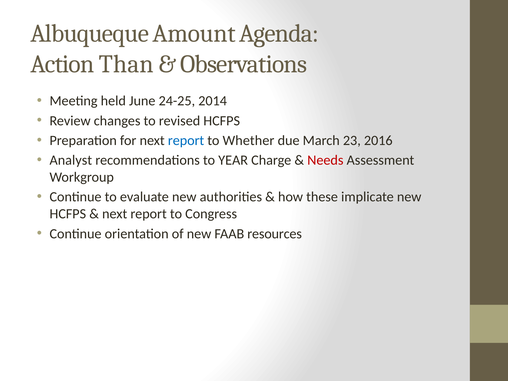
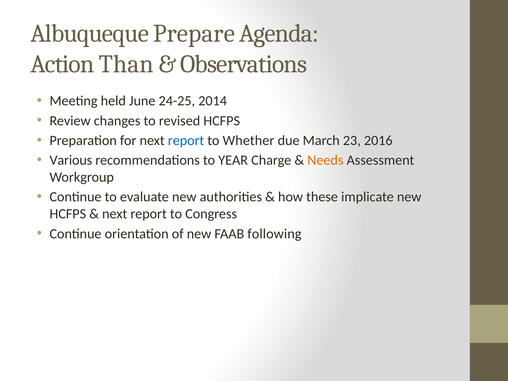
Amount: Amount -> Prepare (194, 34)
Analyst: Analyst -> Various (71, 160)
Needs colour: red -> orange (325, 160)
resources: resources -> following (274, 234)
